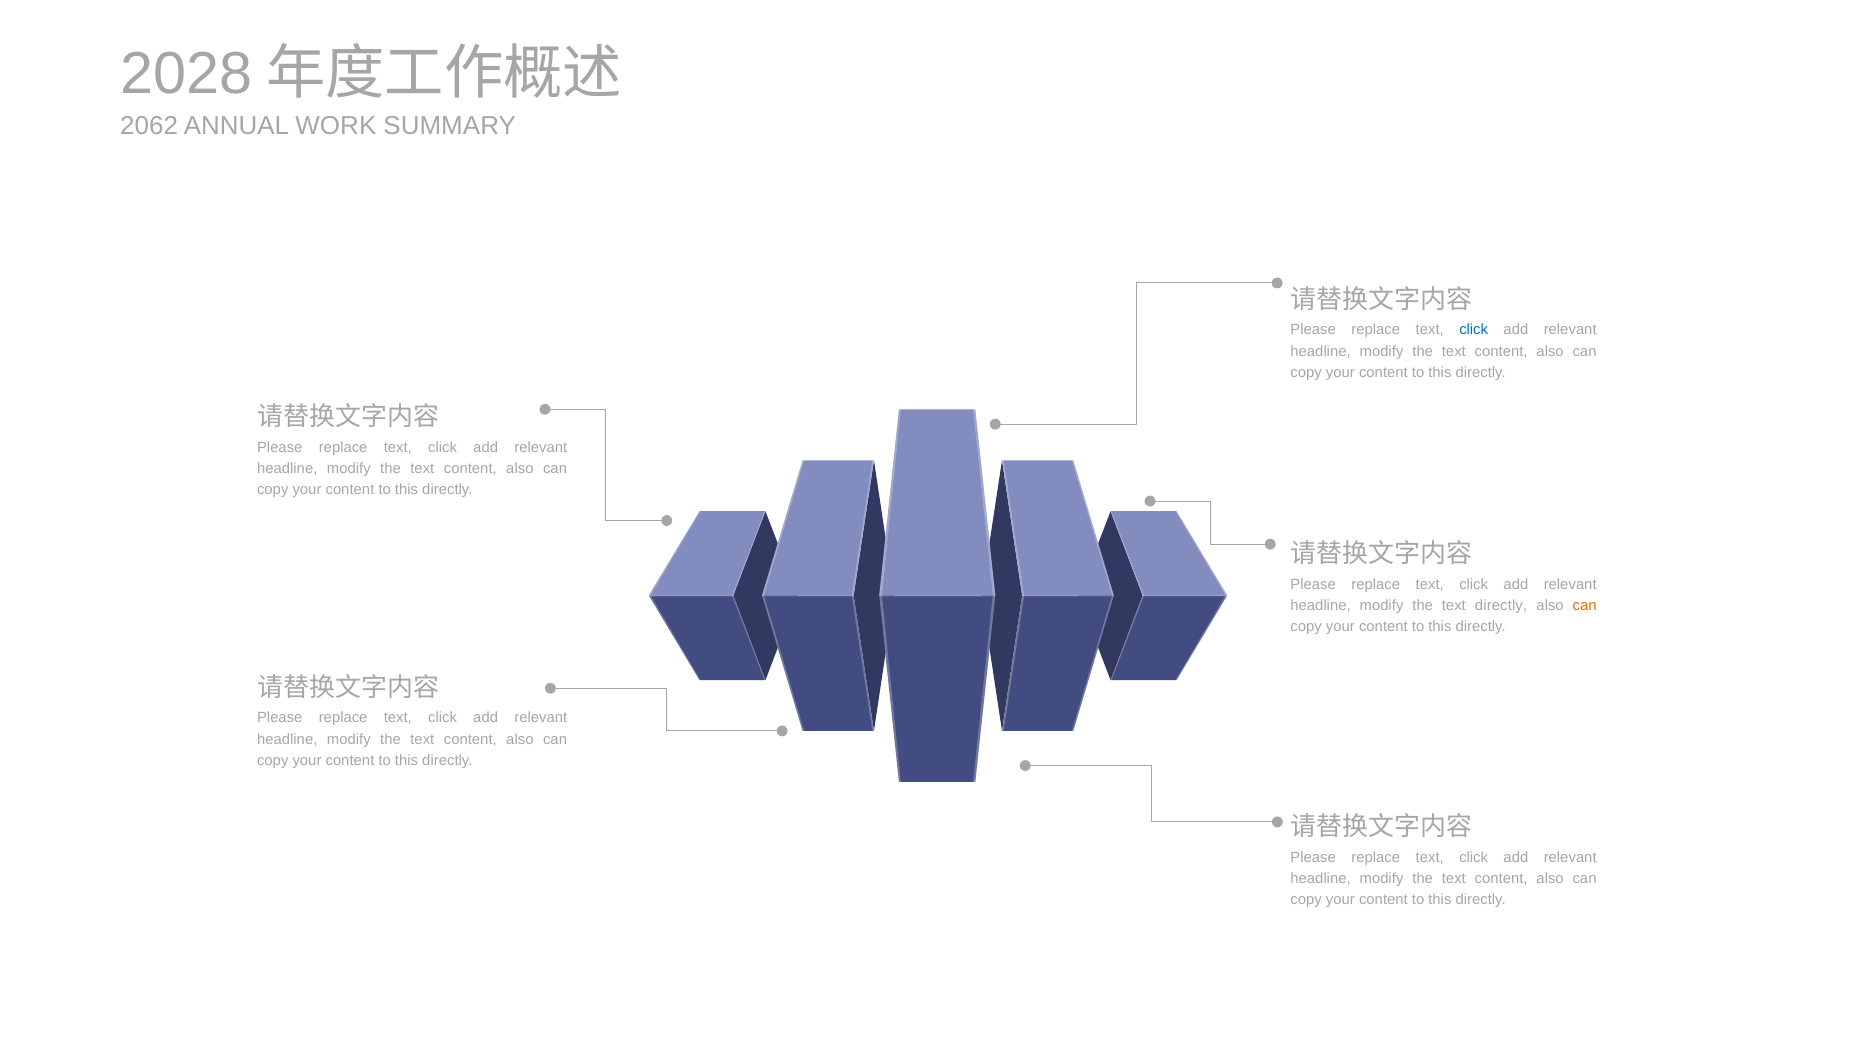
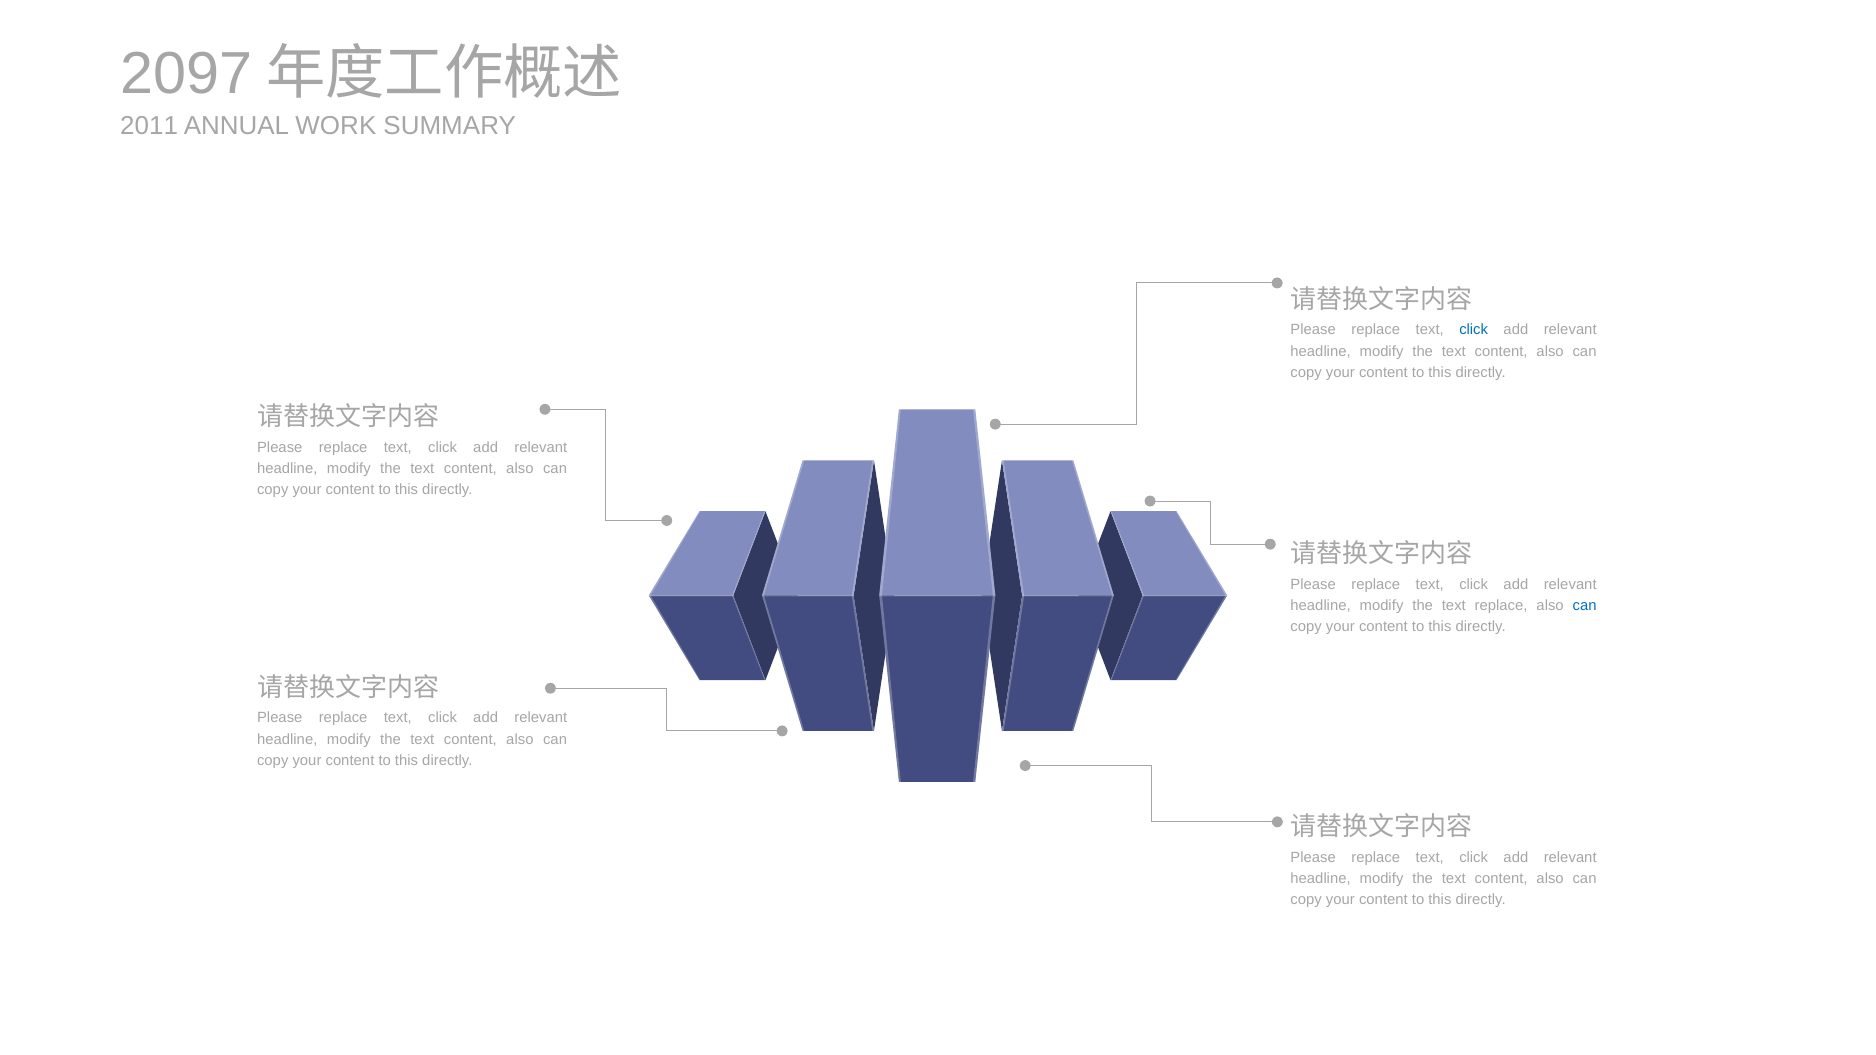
2028: 2028 -> 2097 (186, 74)
2062: 2062 -> 2011 (149, 126)
text directly: directly -> replace (1501, 606)
can colour: orange -> blue (1585, 606)
